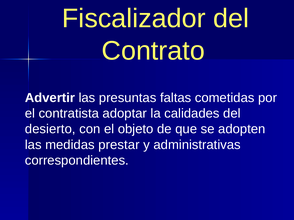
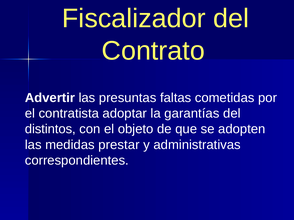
calidades: calidades -> garantías (192, 114)
desierto: desierto -> distintos (50, 129)
